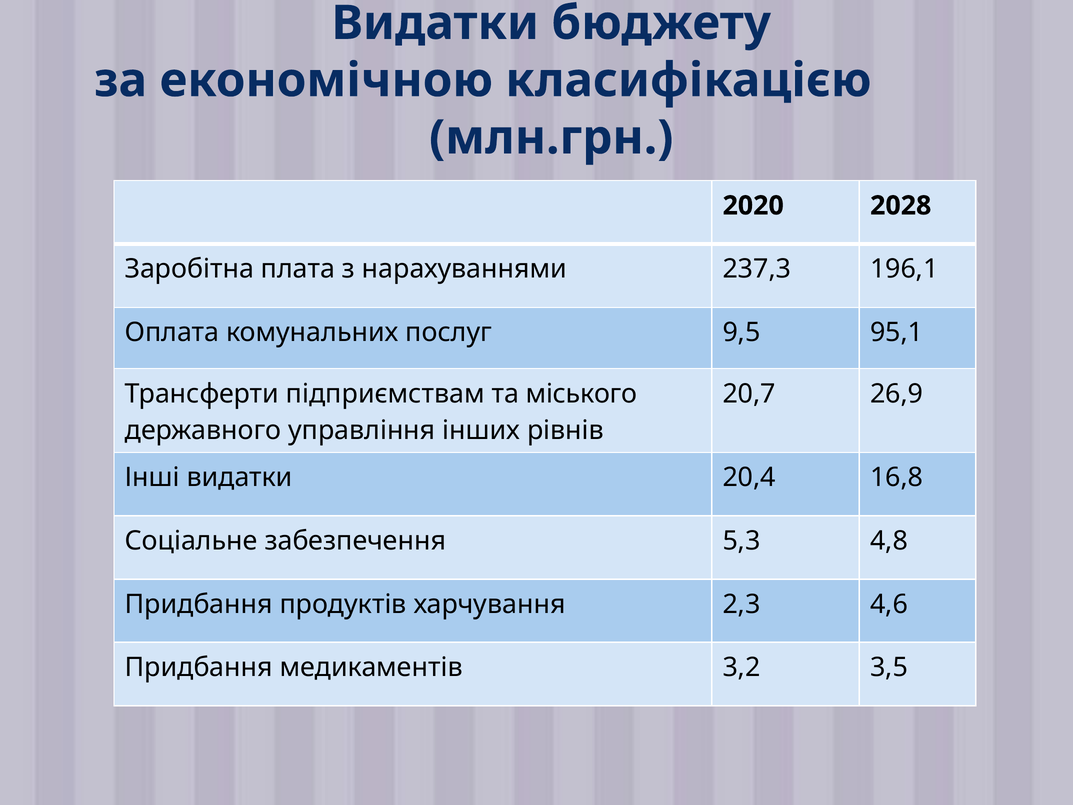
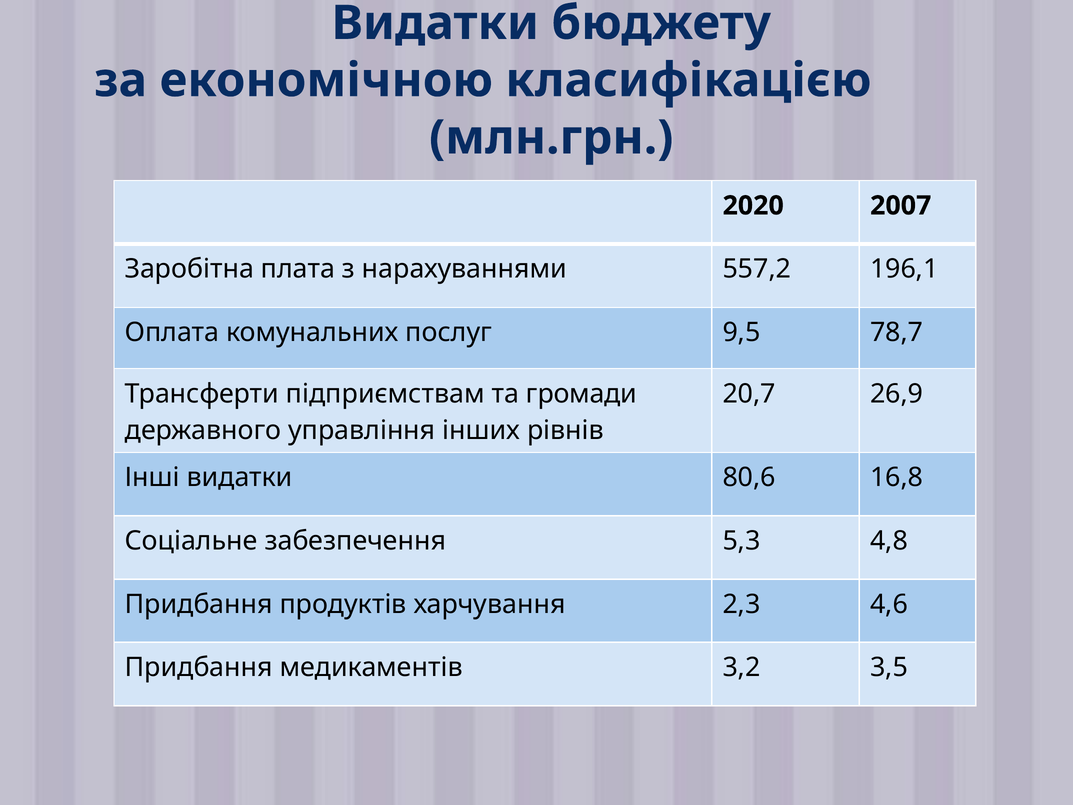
2028: 2028 -> 2007 (901, 206)
237,3: 237,3 -> 557,2 (757, 269)
95,1: 95,1 -> 78,7 (897, 332)
міського: міського -> громади (582, 394)
20,4: 20,4 -> 80,6 (749, 477)
